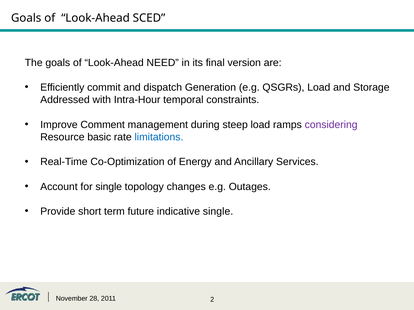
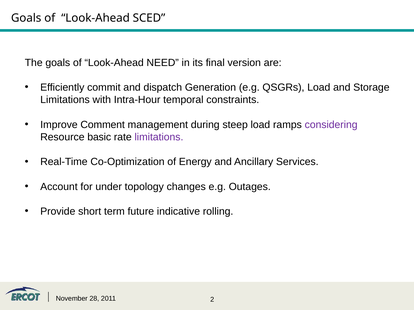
Addressed: Addressed -> Limitations (65, 100)
limitations colour: blue -> purple (159, 137)
for single: single -> under (109, 187)
indicative single: single -> rolling (218, 212)
